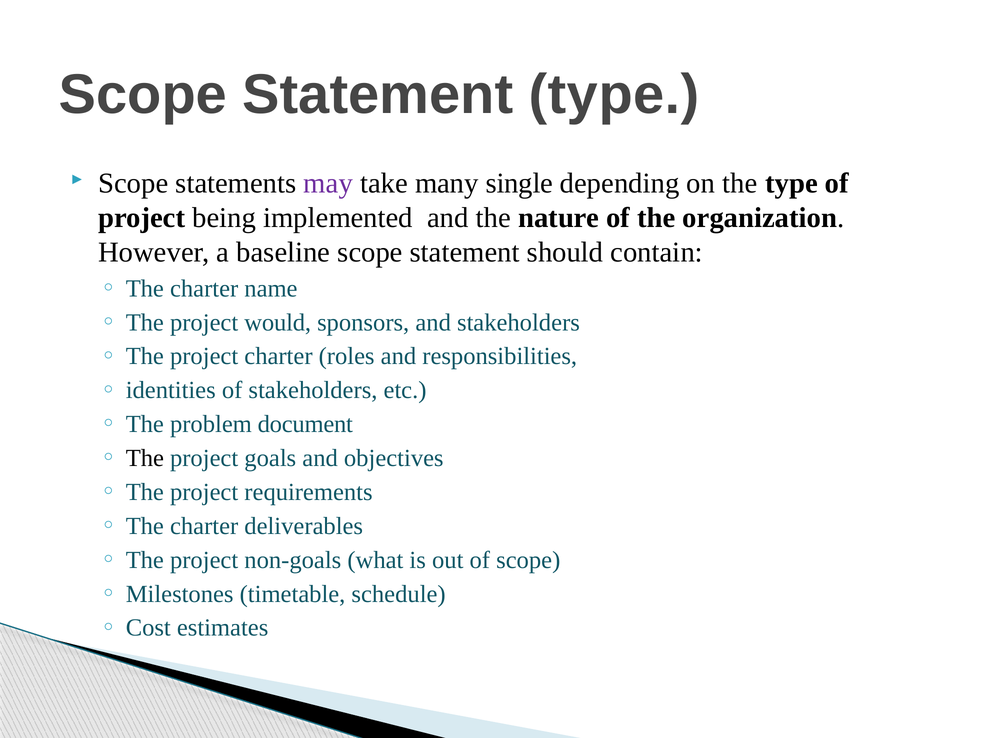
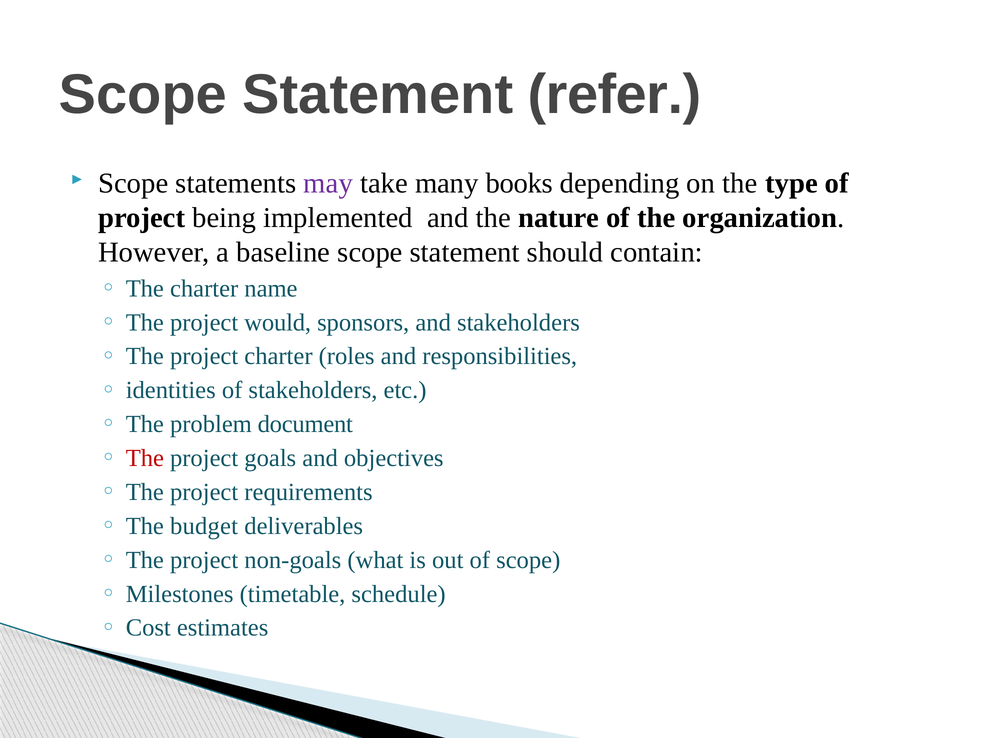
Statement type: type -> refer (615, 95)
single: single -> books (519, 183)
The colour: black -> red (145, 458)
charter: charter -> budget (204, 526)
